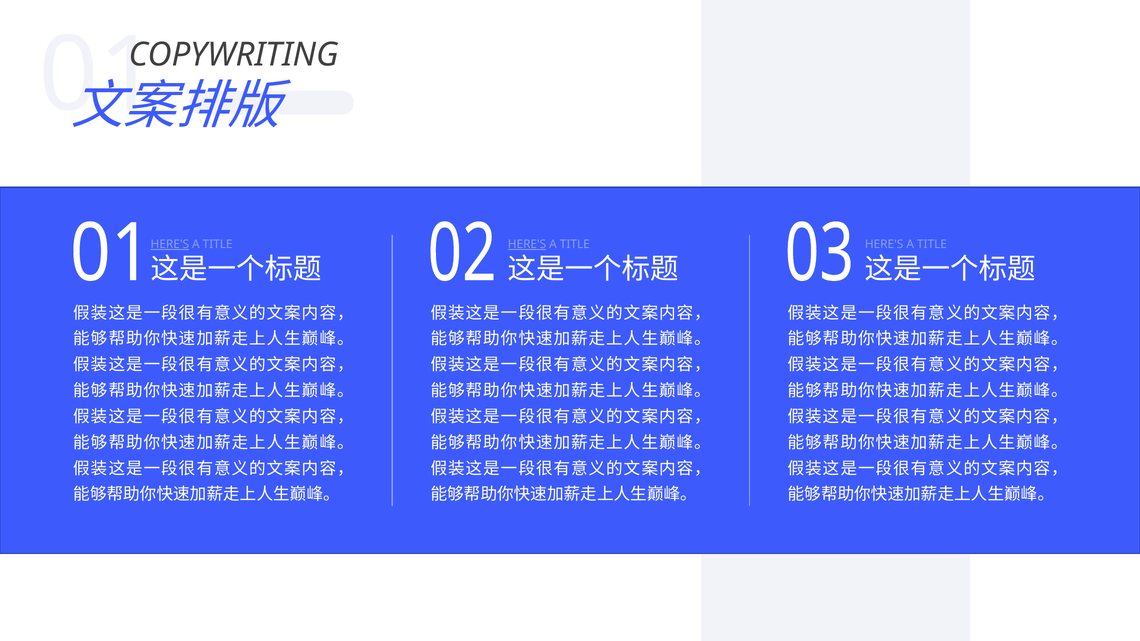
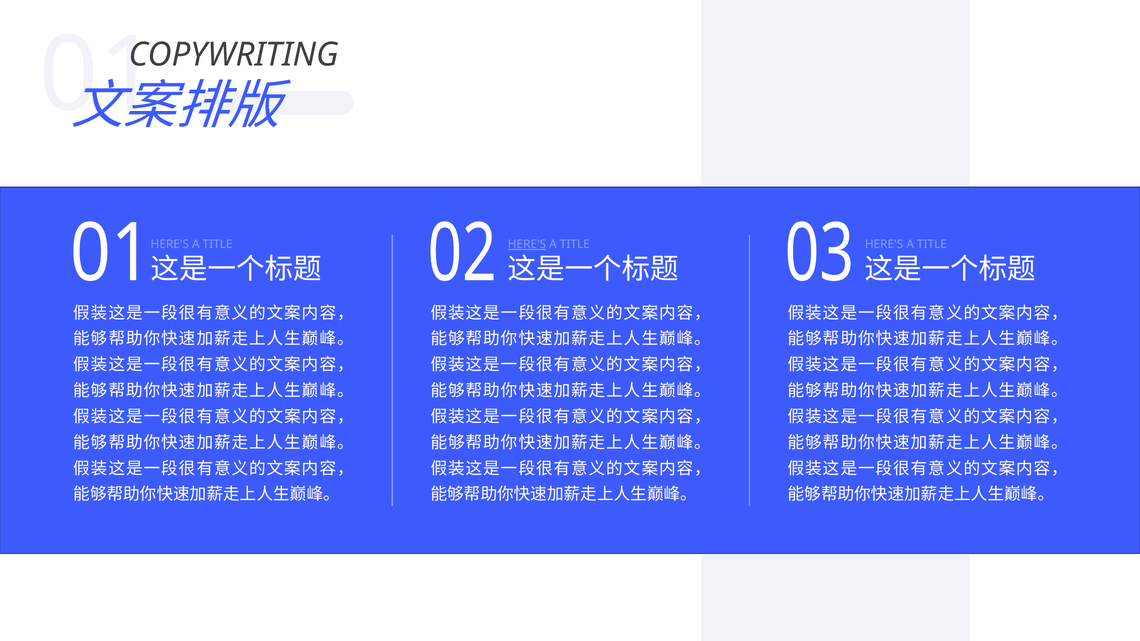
HERE'S underline: present -> none (170, 244)
